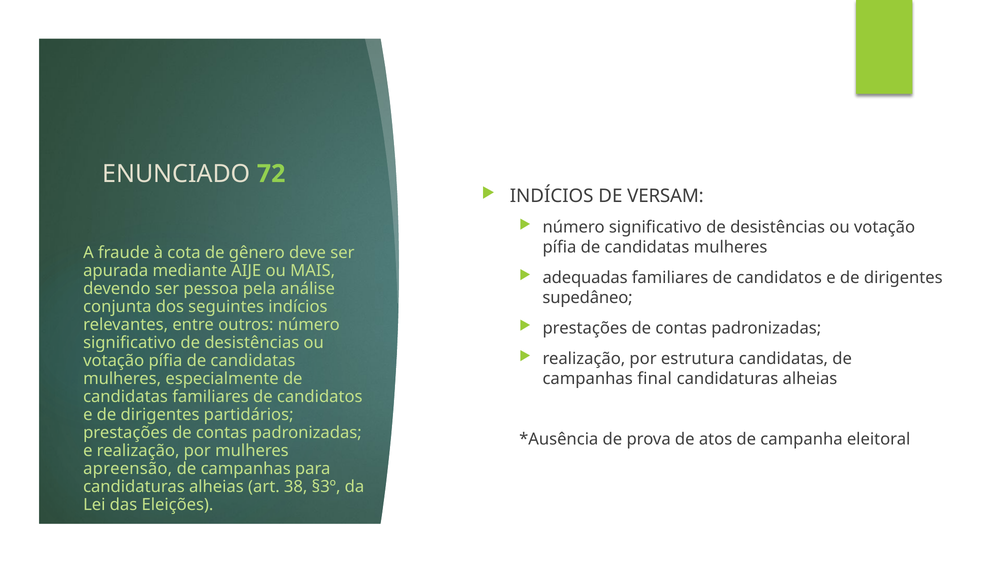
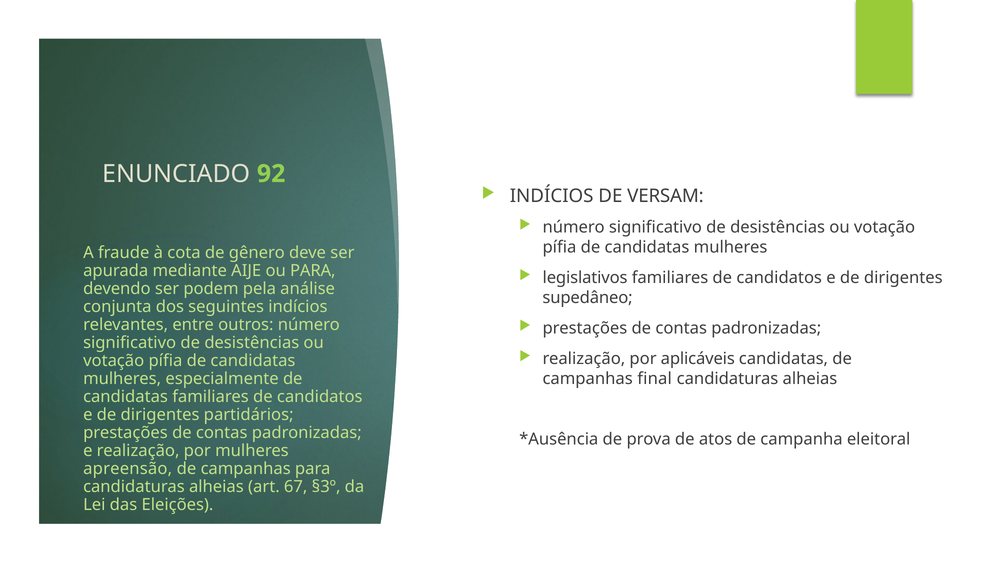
72: 72 -> 92 (271, 174)
ou MAIS: MAIS -> PARA (313, 270)
adequadas: adequadas -> legislativos (585, 278)
pessoa: pessoa -> podem (211, 288)
estrutura: estrutura -> aplicáveis (698, 358)
38: 38 -> 67 (296, 486)
